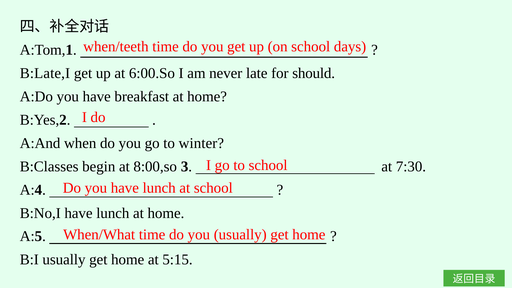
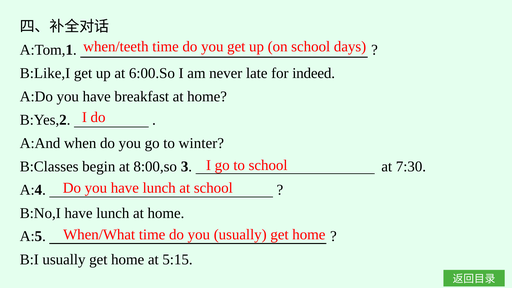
B:Late,I: B:Late,I -> B:Like,I (45, 73)
should: should -> indeed (314, 73)
